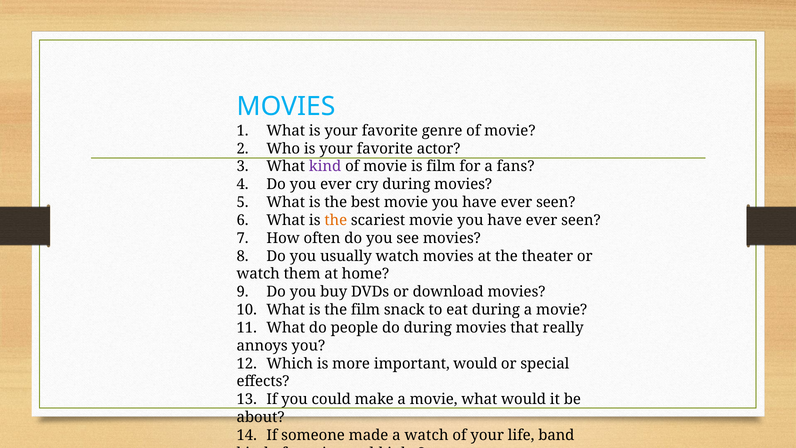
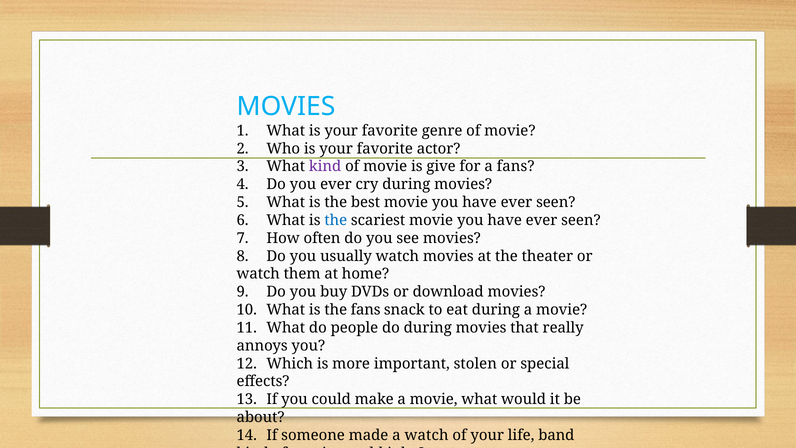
is film: film -> give (441, 166)
the colour: orange -> blue (336, 220)
the film: film -> fans (366, 310)
important would: would -> stolen (475, 363)
